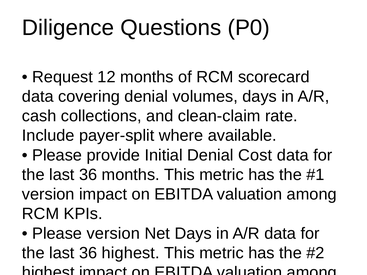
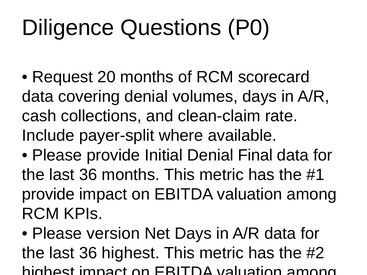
12: 12 -> 20 (107, 77)
Denial Cost: Cost -> Final (255, 155)
version: version -> provide (48, 194)
